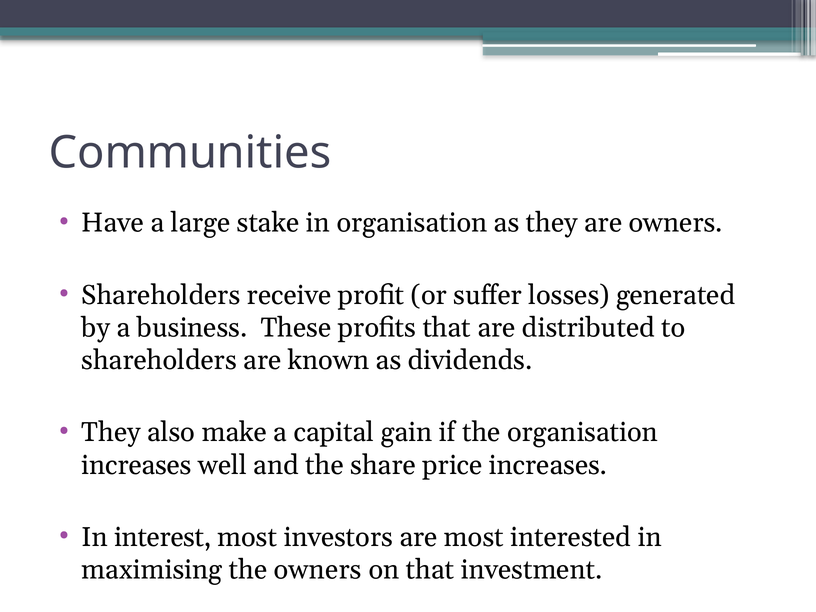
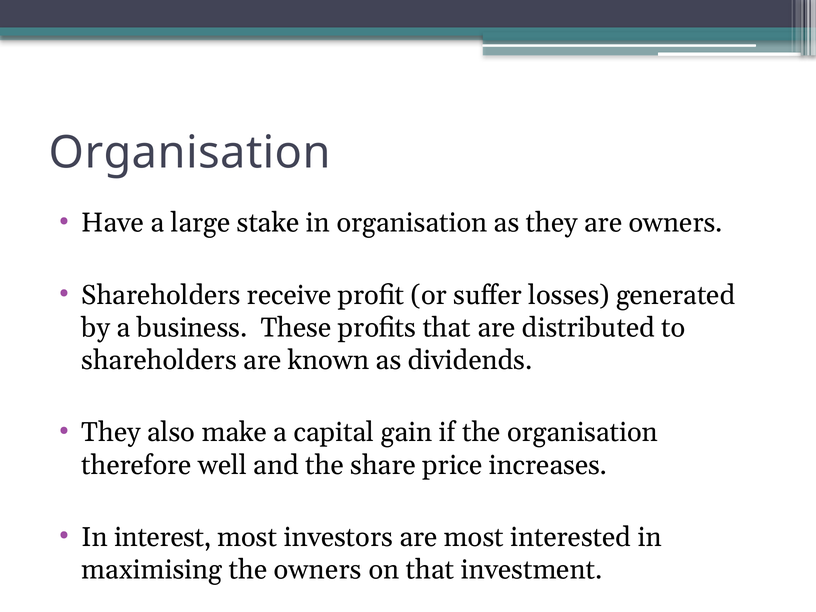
Communities: Communities -> Organisation (190, 153)
increases: increases -> therefore (137, 465)
